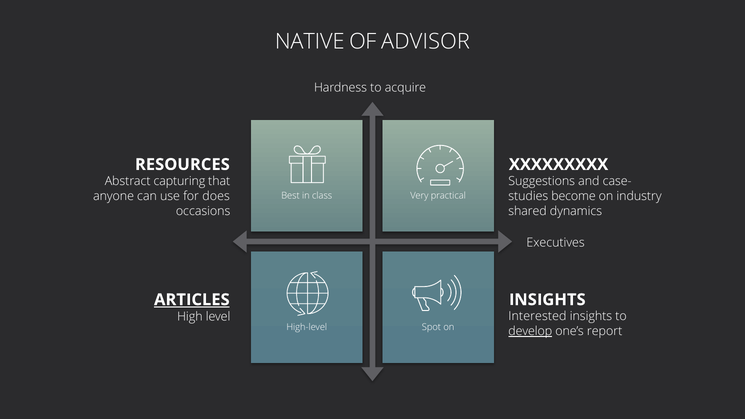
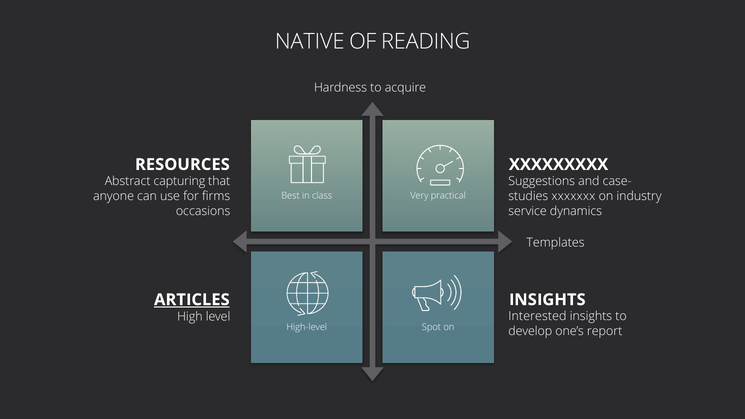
ADVISOR: ADVISOR -> READING (426, 42)
does: does -> firms (216, 196)
become: become -> xxxxxxx (573, 196)
shared: shared -> service (528, 211)
Executives: Executives -> Templates (556, 243)
develop underline: present -> none (530, 331)
